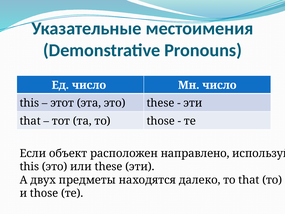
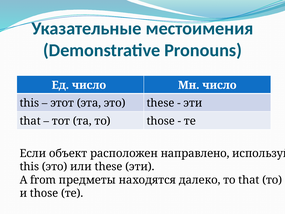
двух: двух -> from (43, 180)
